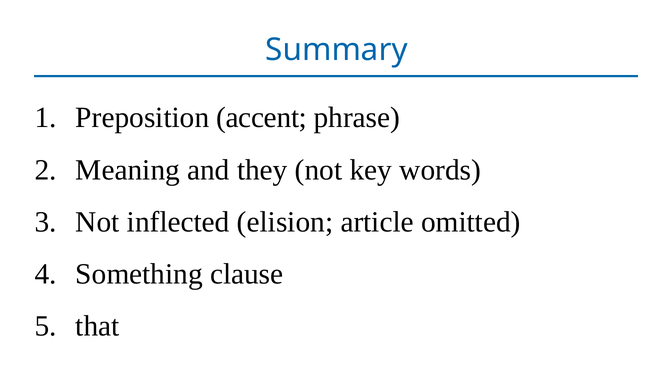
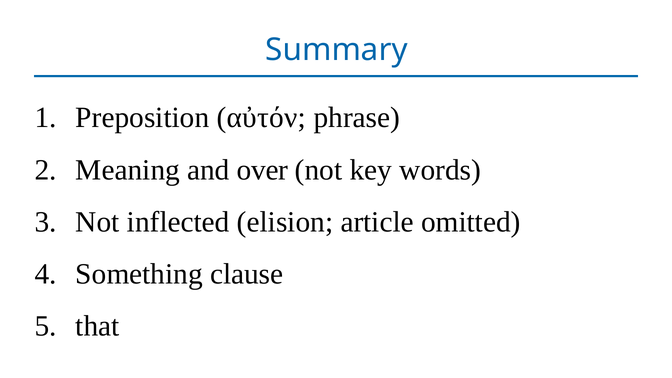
accent: accent -> αὐτόν (261, 118)
they: they -> over (262, 170)
